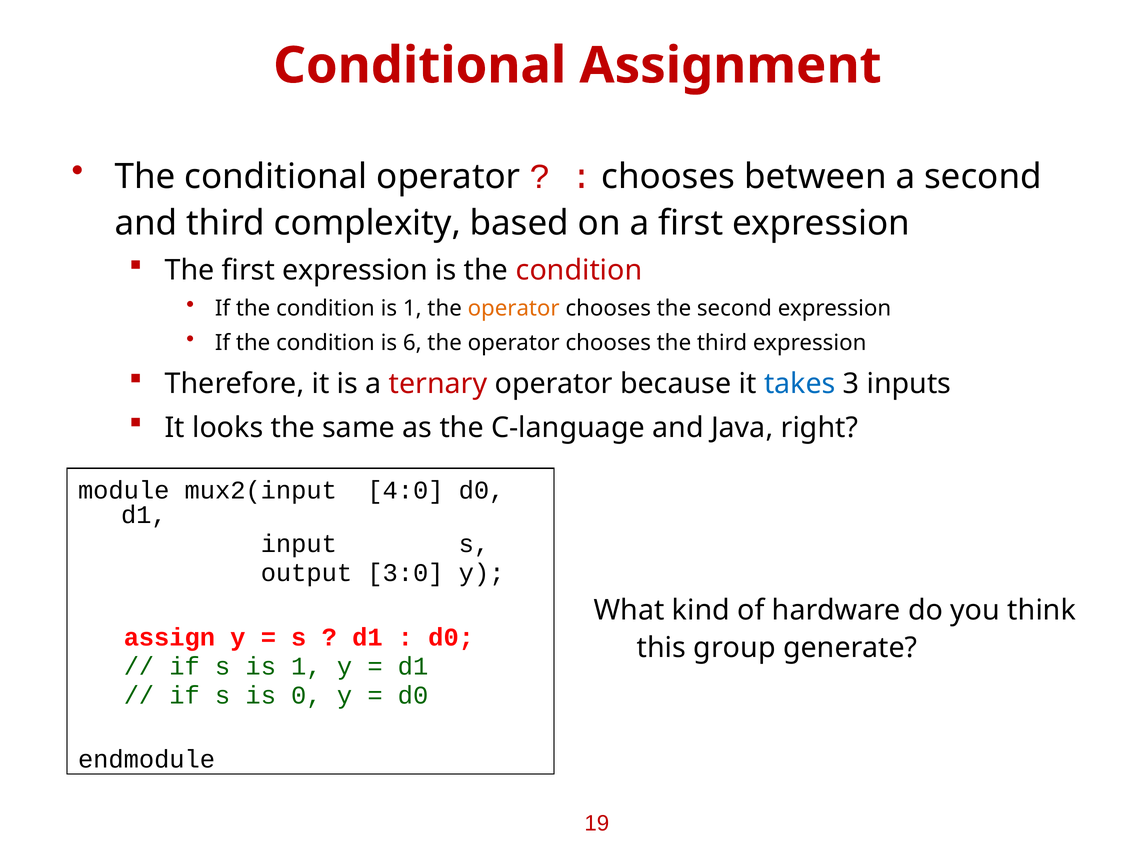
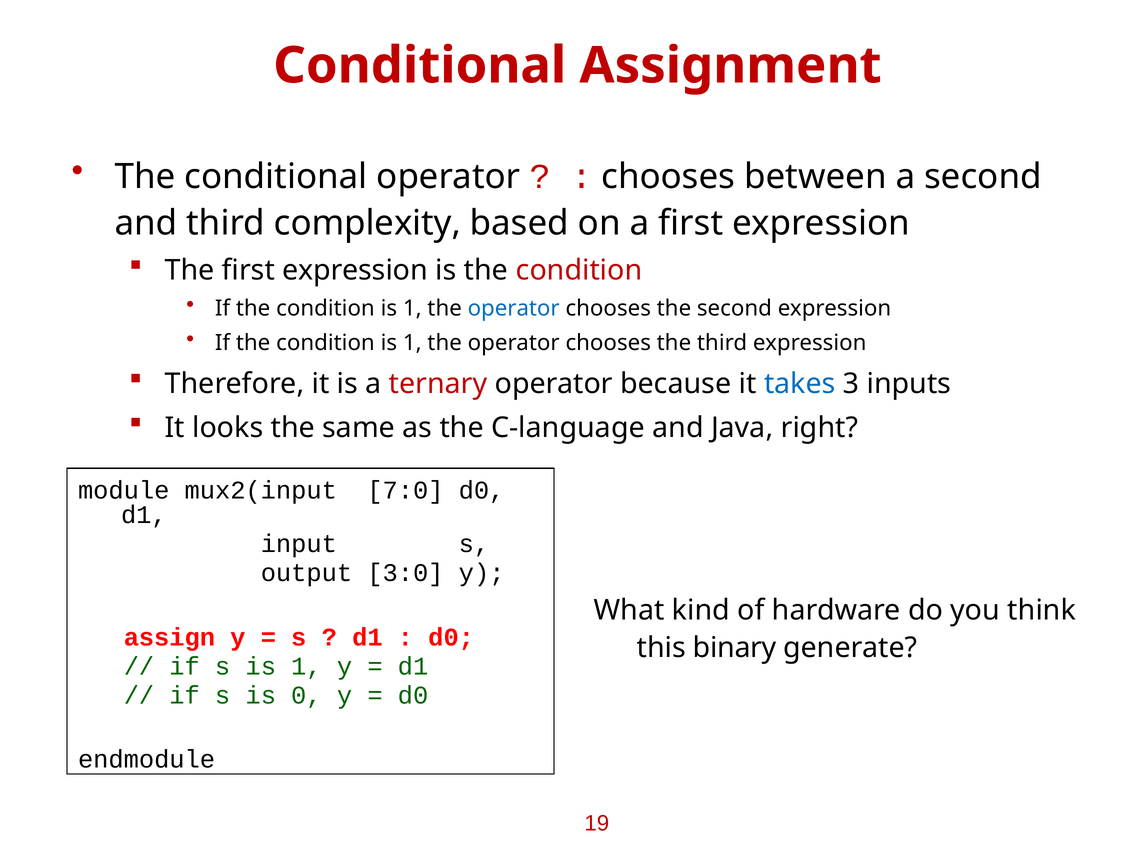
operator colour: orange -> blue (514, 308)
6: 6 -> 1 (412, 343)
4:0: 4:0 -> 7:0 (405, 490)
group: group -> binary (735, 647)
